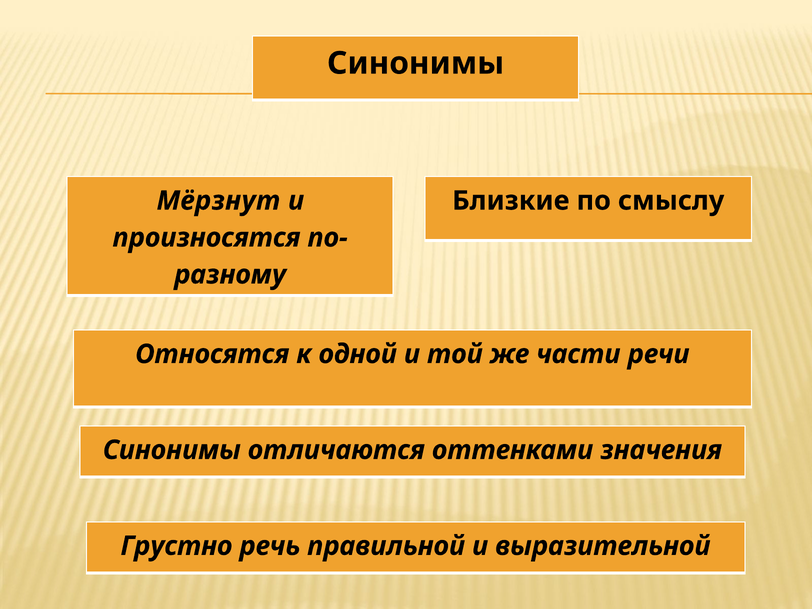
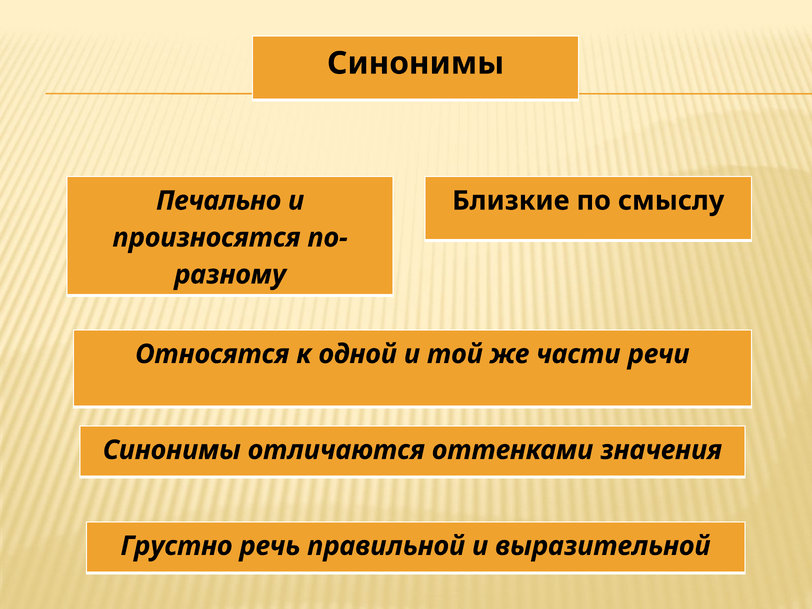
Мёрзнут: Мёрзнут -> Печально (219, 201)
